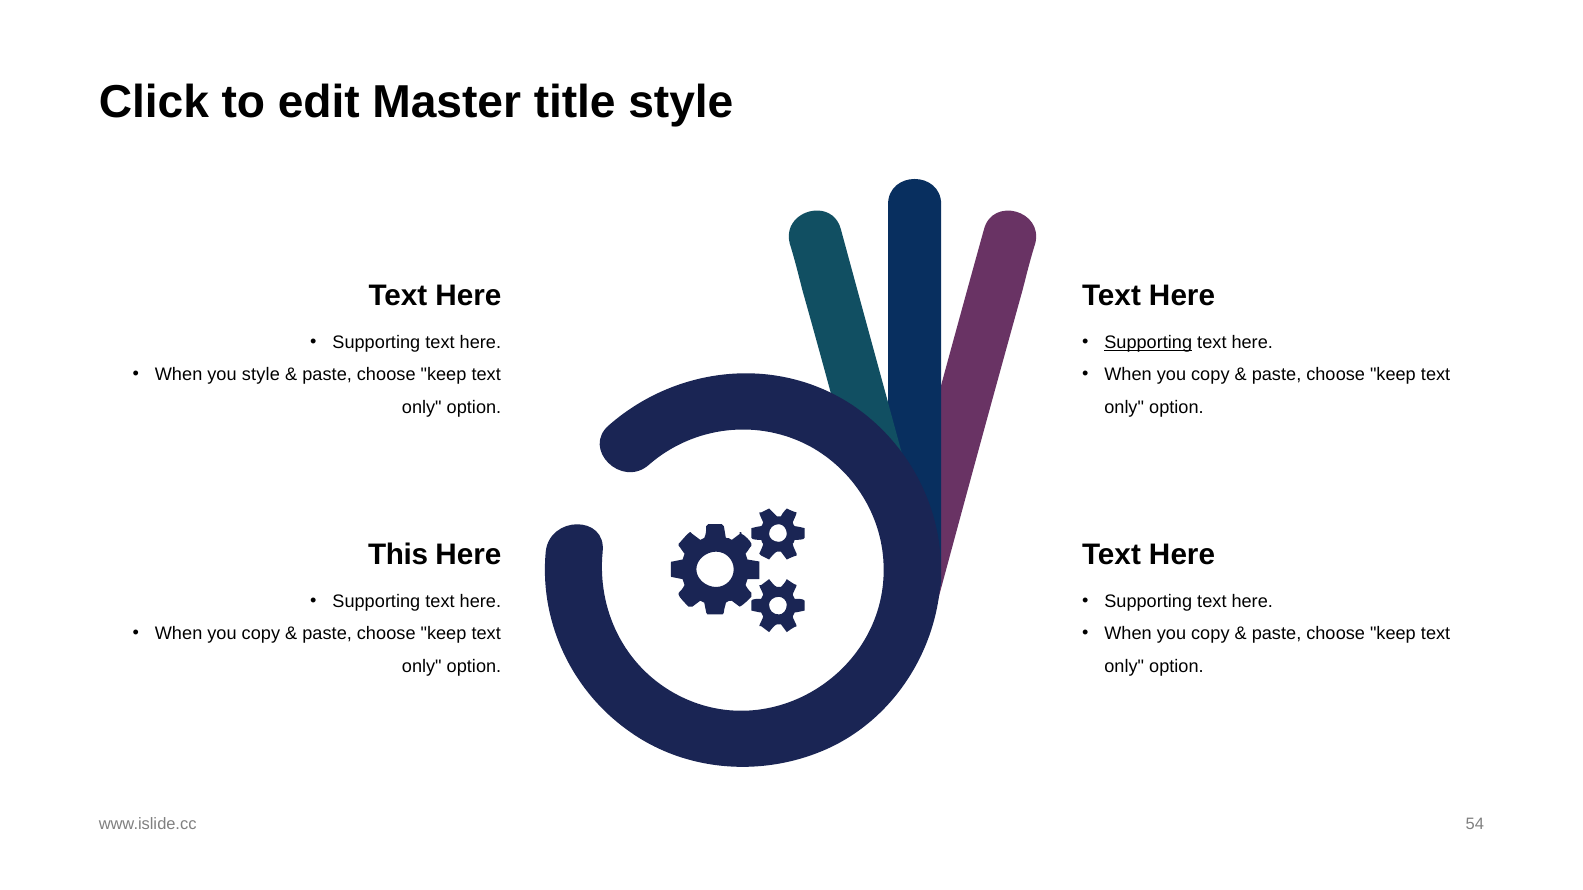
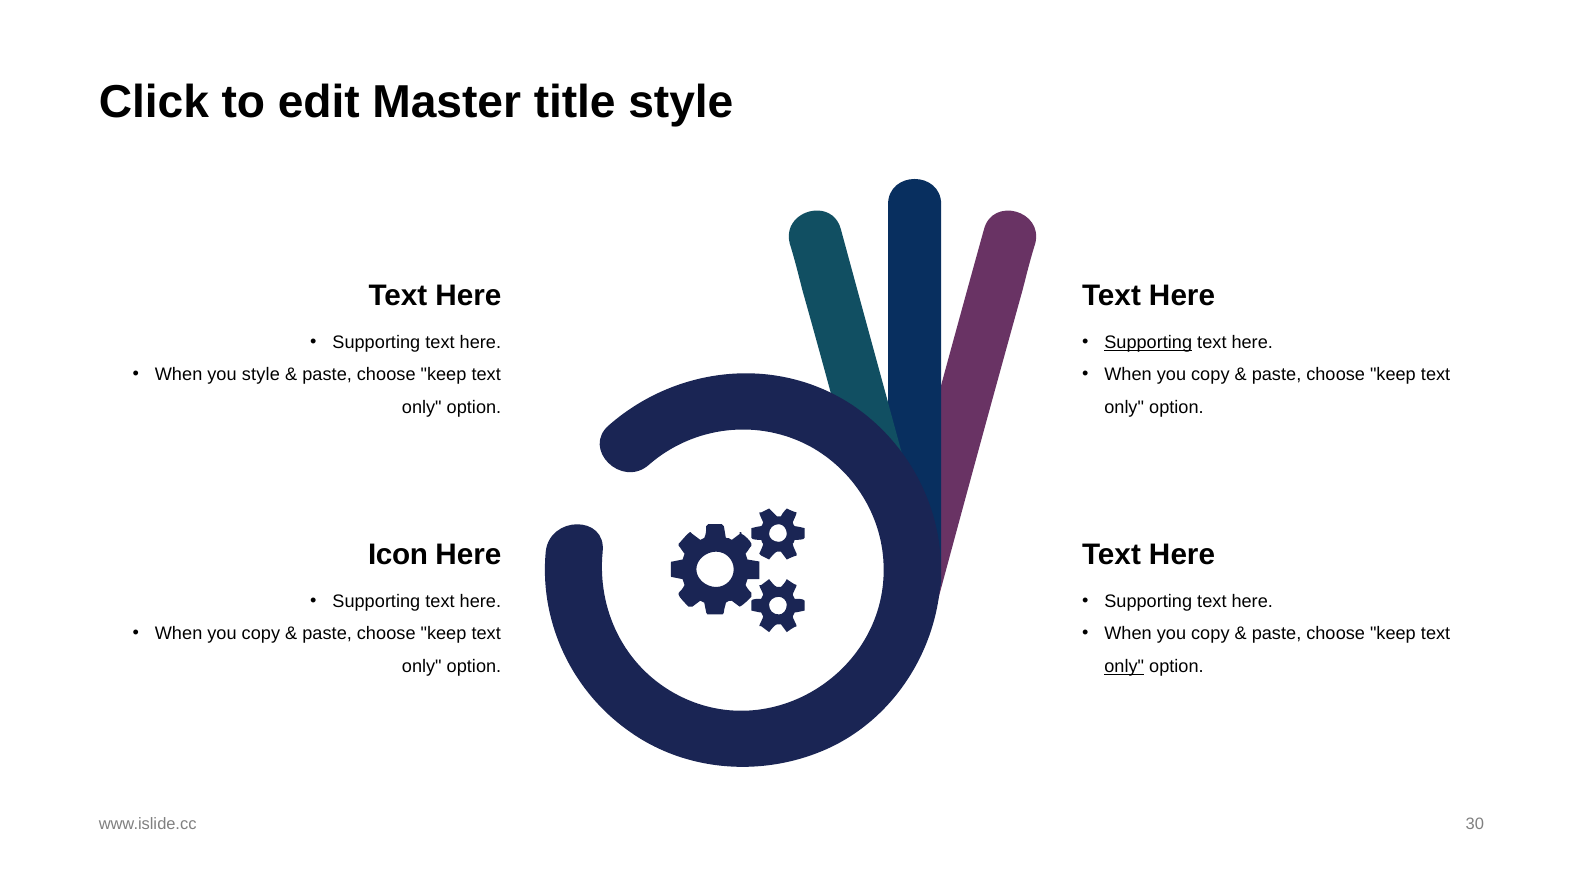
This: This -> Icon (398, 555)
only underline: none -> present (1124, 667)
54: 54 -> 30 (1475, 825)
